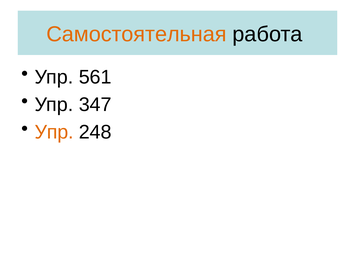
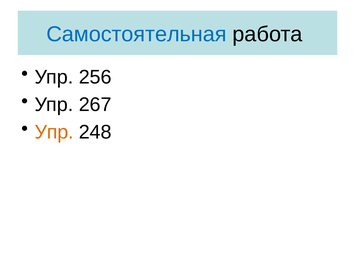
Самостоятельная colour: orange -> blue (136, 34)
561: 561 -> 256 (95, 77)
347: 347 -> 267 (95, 105)
